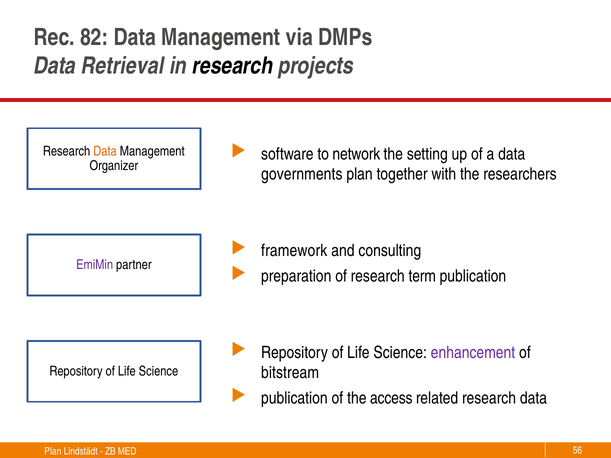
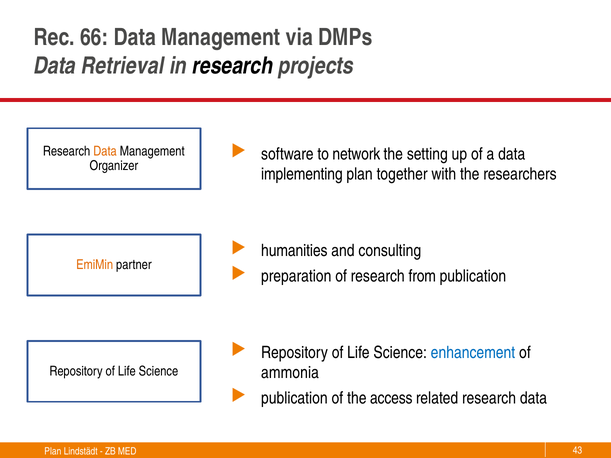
82: 82 -> 66 (94, 38)
governments: governments -> implementing (302, 174)
framework: framework -> humanities (294, 251)
EmiMin colour: purple -> orange (95, 265)
term: term -> from (422, 276)
enhancement colour: purple -> blue (473, 353)
bitstream: bitstream -> ammonia (290, 373)
56: 56 -> 43 (577, 451)
